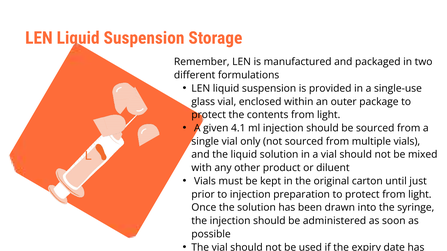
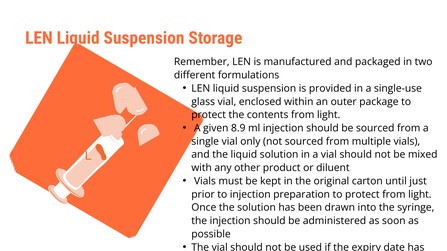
4.1: 4.1 -> 8.9 (238, 128)
